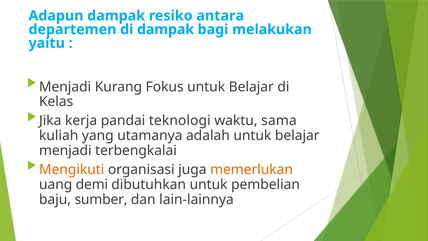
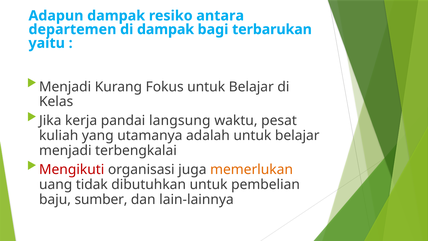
melakukan: melakukan -> terbarukan (272, 29)
teknologi: teknologi -> langsung (180, 121)
sama: sama -> pesat (279, 121)
Mengikuti colour: orange -> red (72, 169)
demi: demi -> tidak (92, 184)
